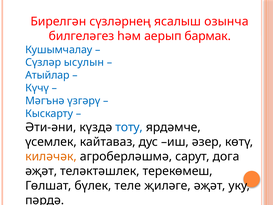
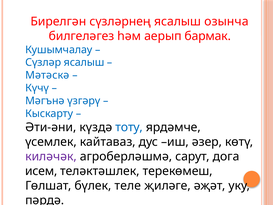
Сүзләр ысулын: ысулын -> ясалыш (84, 62)
Атыйлар: Атыйлар -> Мәтәскә (47, 75)
киләчәк colour: orange -> purple (51, 156)
әҗәт: әҗәт -> исем (41, 171)
